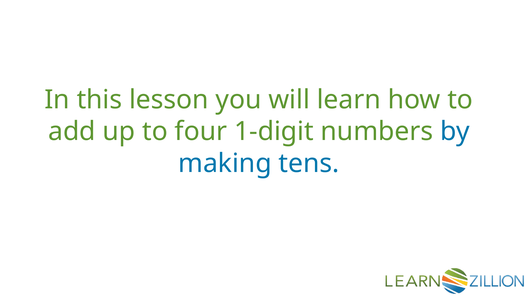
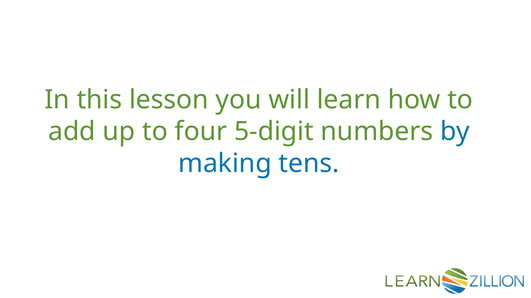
1-digit: 1-digit -> 5-digit (274, 132)
